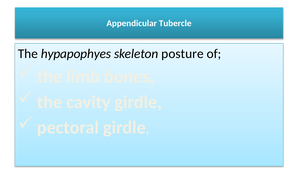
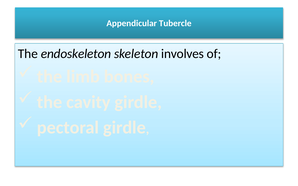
hypapophyes: hypapophyes -> endoskeleton (76, 54)
posture: posture -> involves (183, 54)
